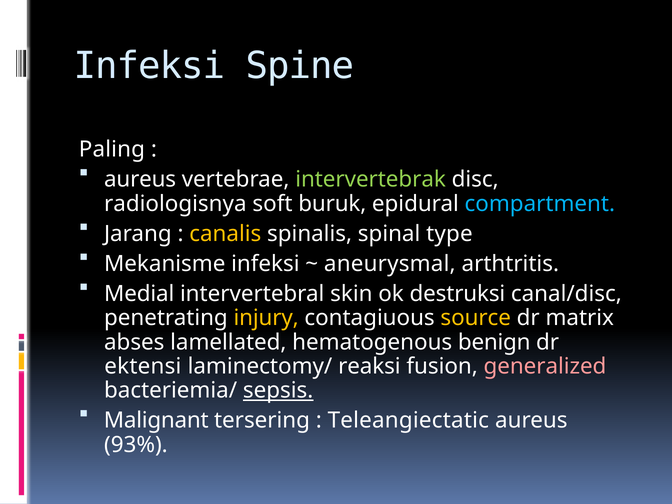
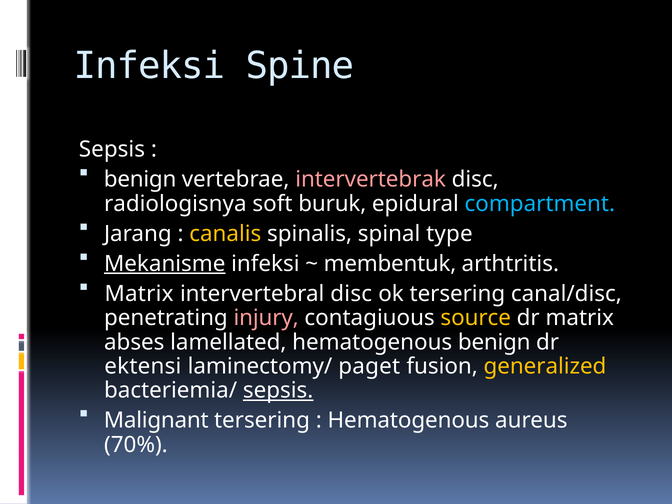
Paling: Paling -> Sepsis (112, 149)
aureus: aureus -> benign (140, 179)
intervertebrak colour: light green -> pink (371, 179)
Mekanisme underline: none -> present (165, 264)
aneurysmal: aneurysmal -> membentuk (390, 264)
Medial: Medial -> Matrix (139, 294)
intervertebral skin: skin -> disc (351, 294)
ok destruksi: destruksi -> tersering (457, 294)
injury colour: yellow -> pink (266, 318)
reaksi: reaksi -> paget (369, 366)
generalized colour: pink -> yellow (545, 366)
Teleangiectatic: Teleangiectatic -> Hematogenous (408, 421)
93%: 93% -> 70% (136, 445)
